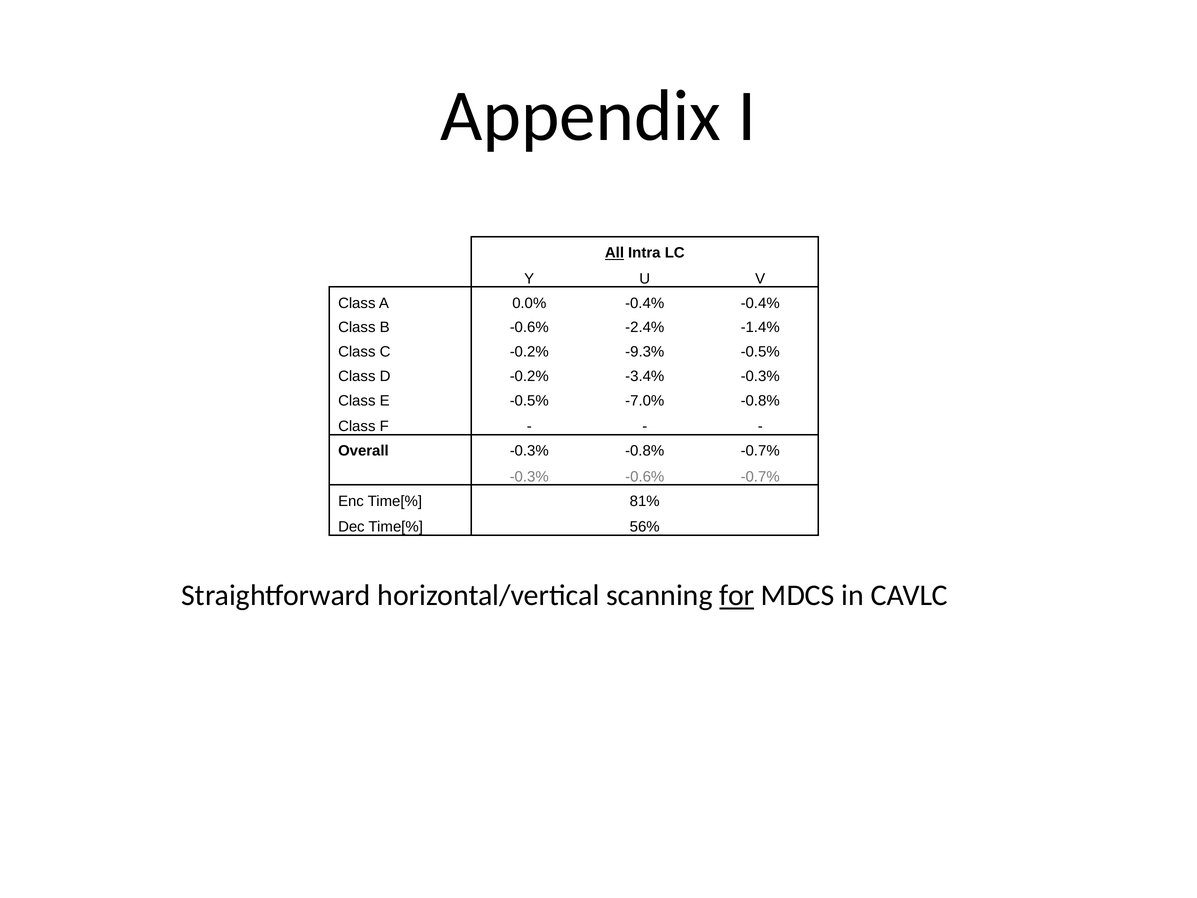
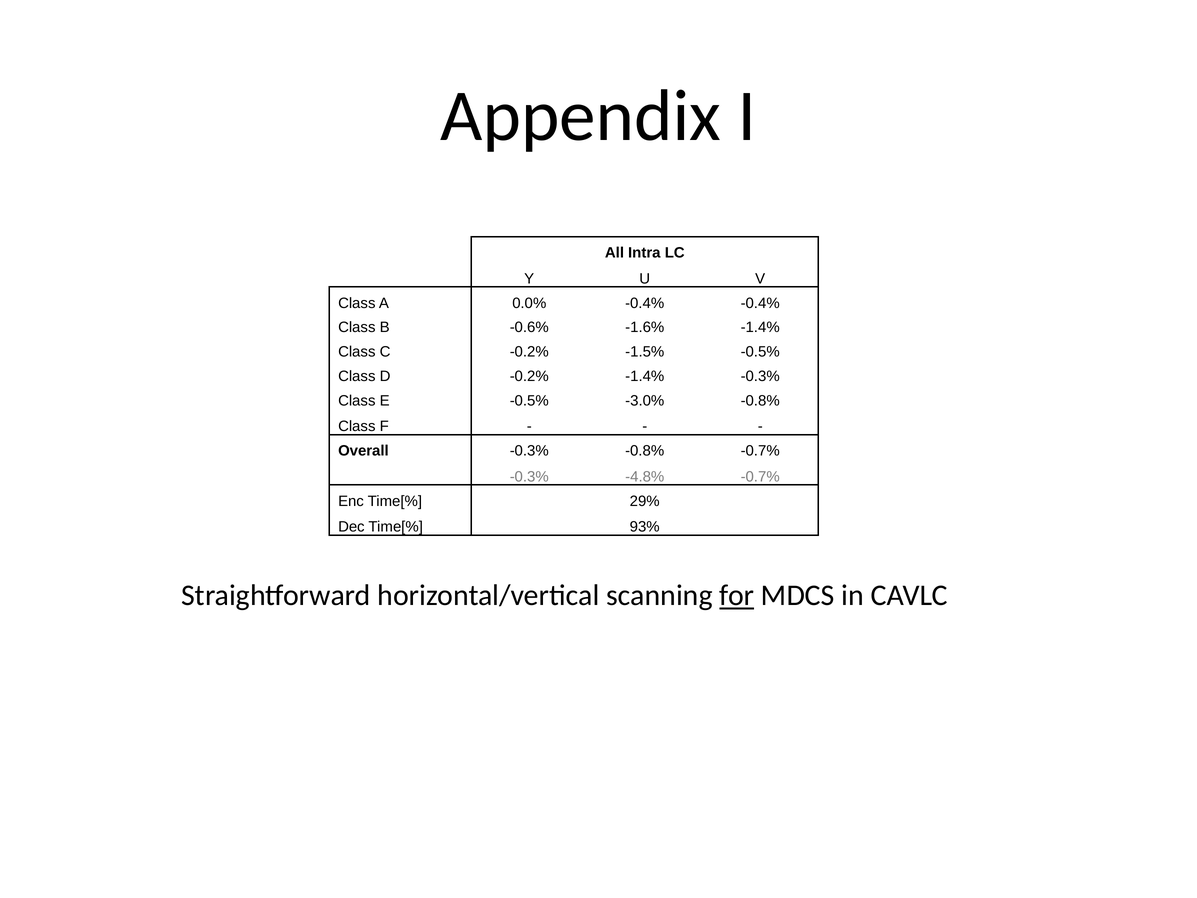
All underline: present -> none (614, 253)
-2.4%: -2.4% -> -1.6% (645, 327)
-9.3%: -9.3% -> -1.5% (645, 352)
-0.2% -3.4%: -3.4% -> -1.4% (645, 376)
-7.0%: -7.0% -> -3.0% (645, 400)
-0.3% -0.6%: -0.6% -> -4.8% (645, 477)
81%: 81% -> 29% (645, 501)
56%: 56% -> 93% (645, 527)
